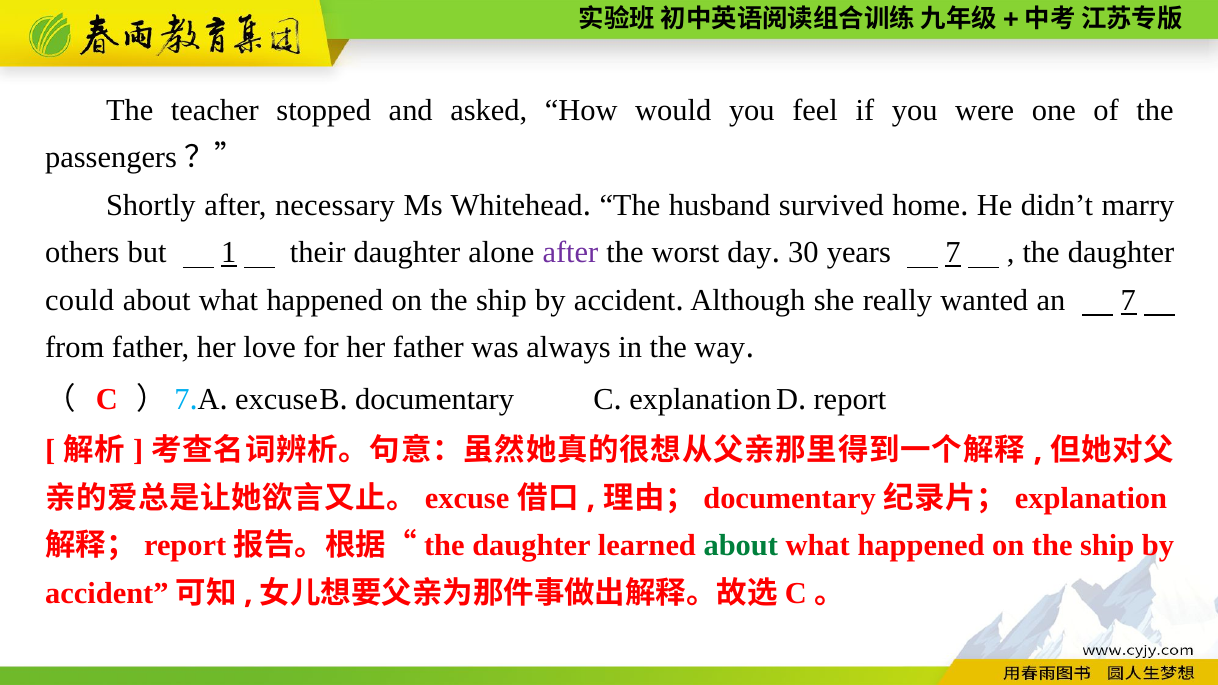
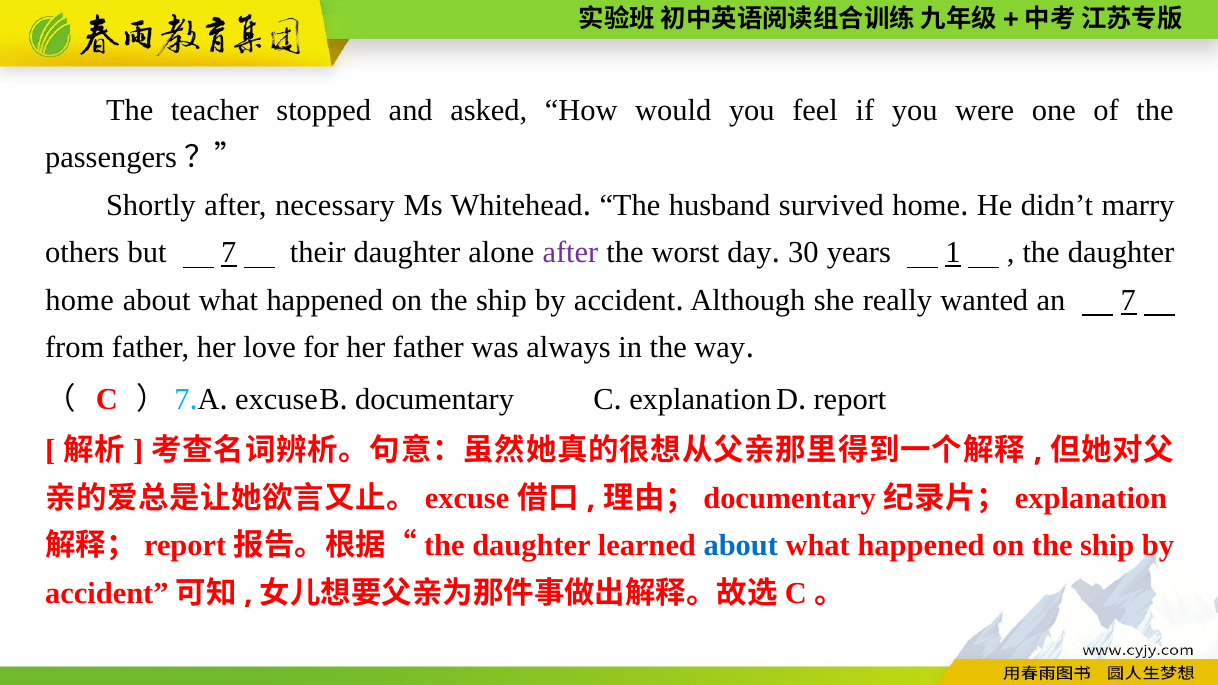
but 1: 1 -> 7 (229, 253)
years 7: 7 -> 1 (953, 253)
could: could -> home (80, 300)
about colour: green -> blue (741, 546)
